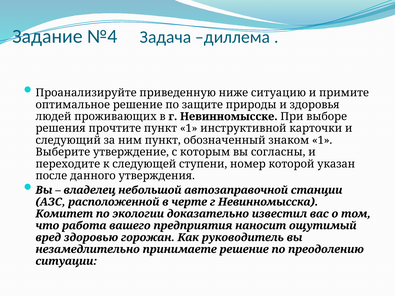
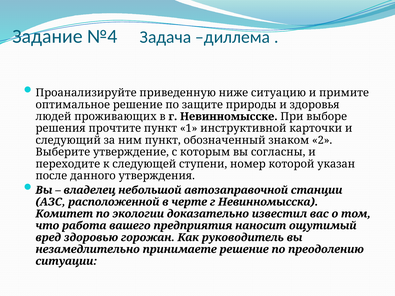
знаком 1: 1 -> 2 (322, 140)
